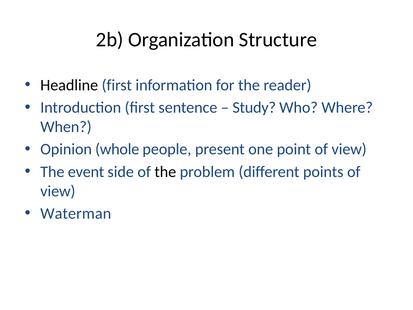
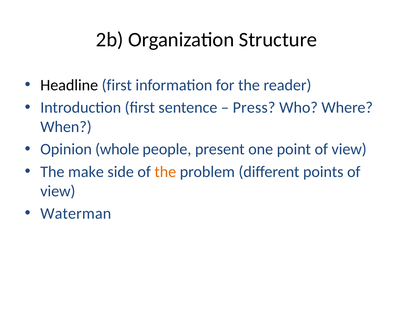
Study: Study -> Press (254, 108)
event: event -> make (86, 172)
the colour: black -> orange (165, 172)
